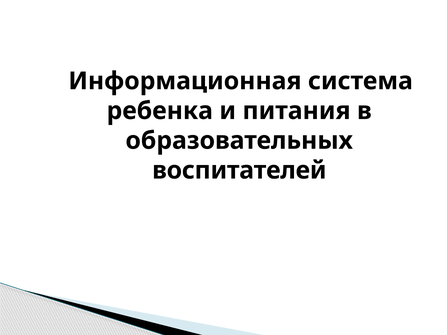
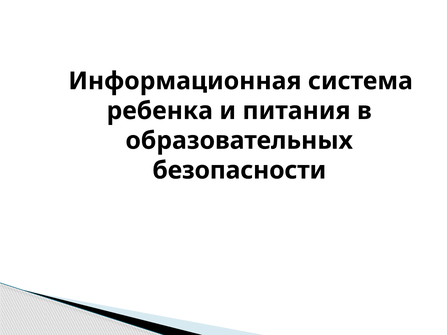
воспитателей: воспитателей -> безопасности (239, 171)
